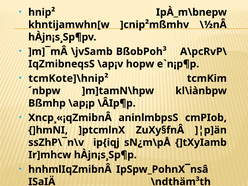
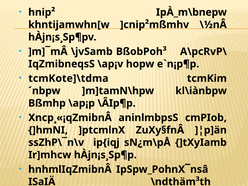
tcmKote]\hnip²: tcmKote]\hnip² -> tcmKote]\tdma (68, 78)
